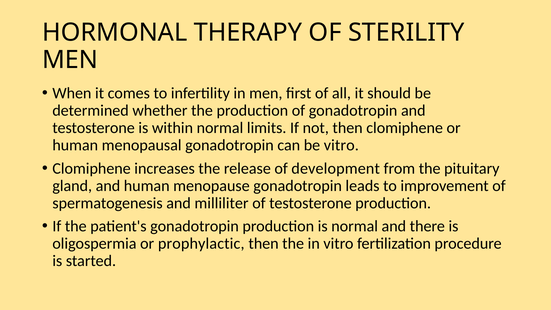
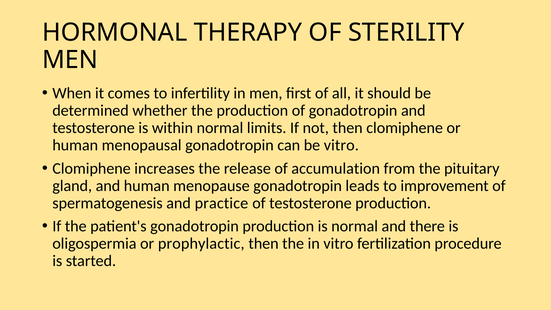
development: development -> accumulation (336, 168)
milliliter: milliliter -> practice (221, 203)
